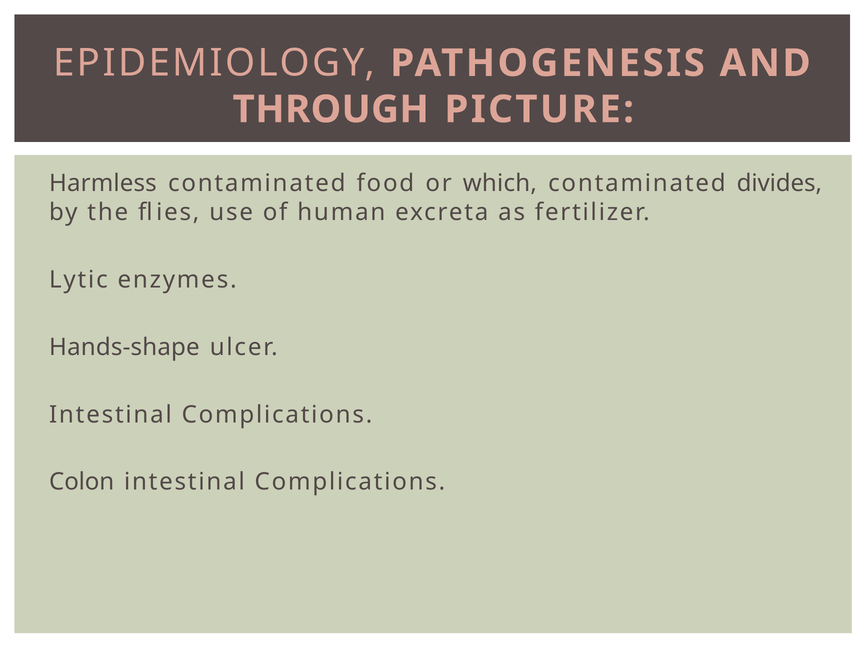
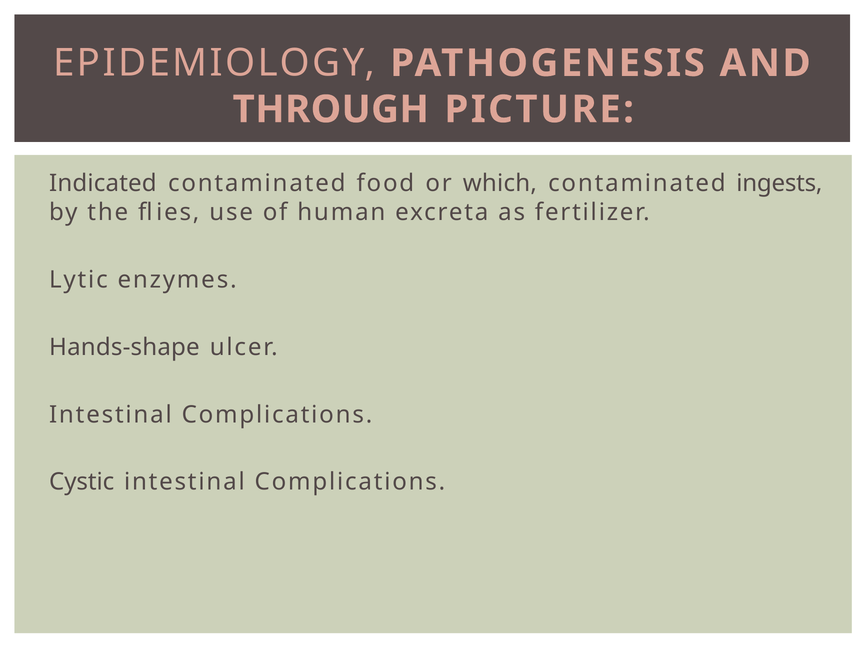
Harmless: Harmless -> Indicated (103, 183)
divides: divides -> ingests (779, 183)
Colon: Colon -> Cystic (82, 482)
